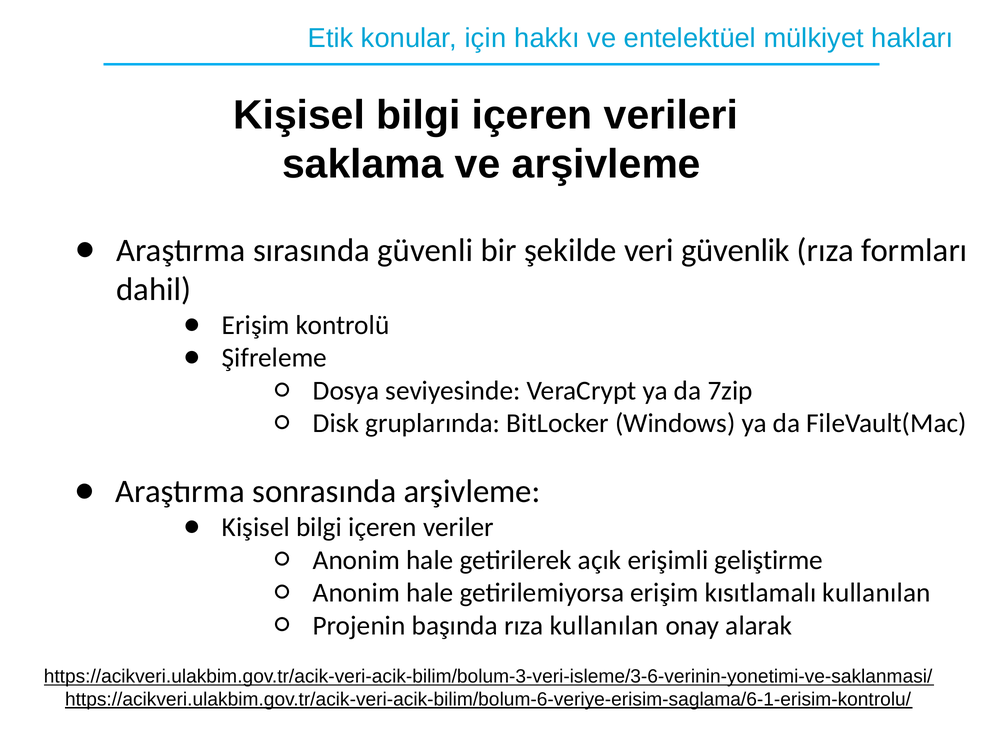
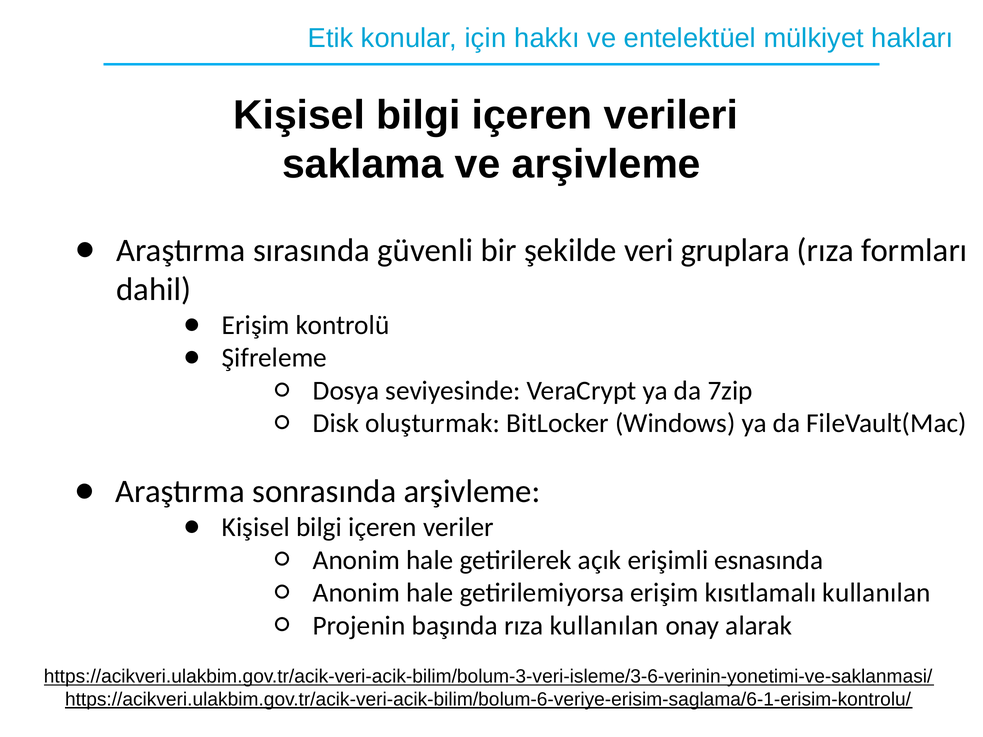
güvenlik: güvenlik -> gruplara (735, 250)
gruplarında: gruplarında -> oluşturmak (433, 424)
geliştirme: geliştirme -> esnasında (769, 560)
